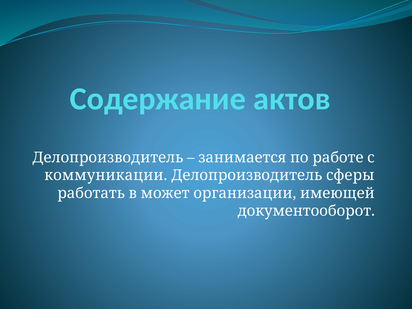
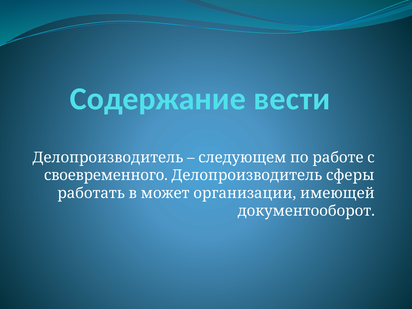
актов: актов -> вести (292, 99)
занимается: занимается -> следующем (242, 157)
коммуникации: коммуникации -> своевременного (106, 175)
